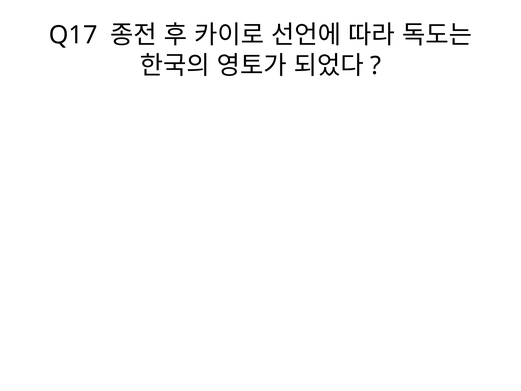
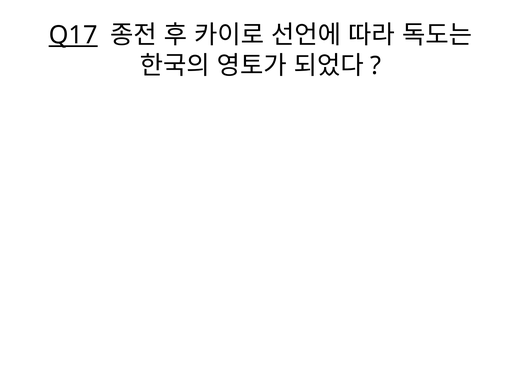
Q17 underline: none -> present (73, 35)
